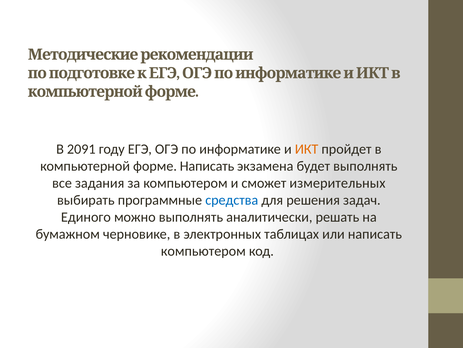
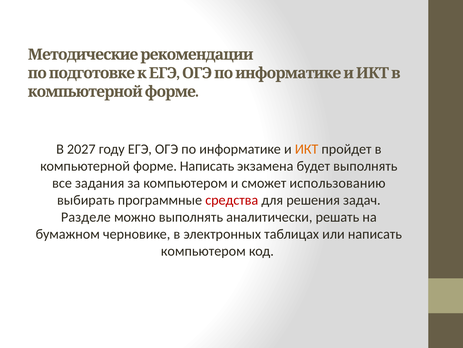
2091: 2091 -> 2027 (81, 149)
измерительных: измерительных -> использованию (337, 183)
средства colour: blue -> red (232, 200)
Единого: Единого -> Разделе (86, 217)
